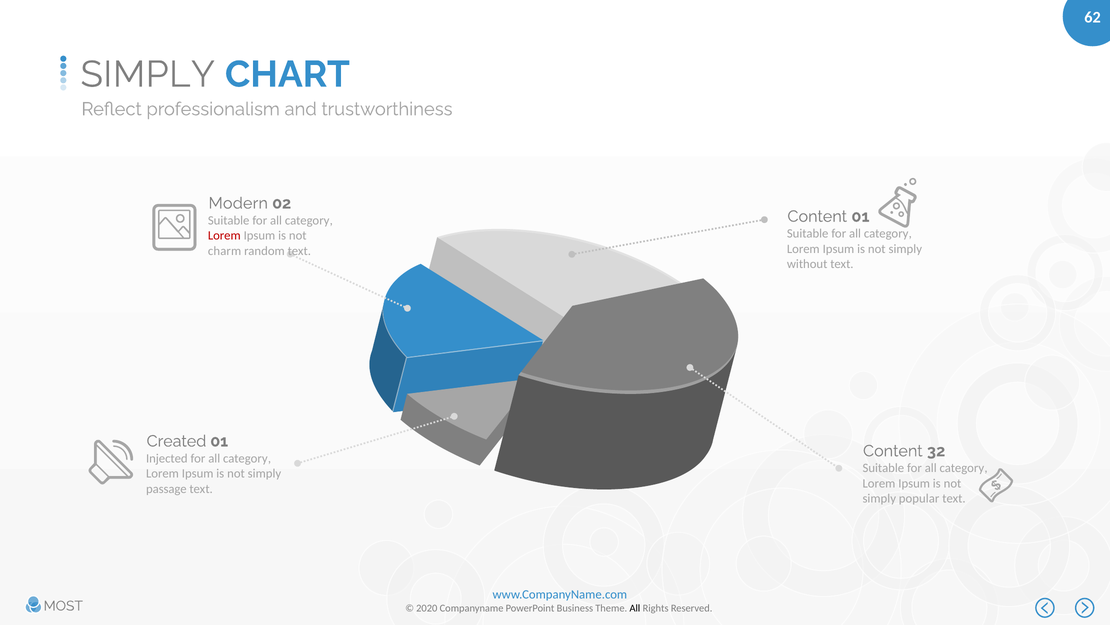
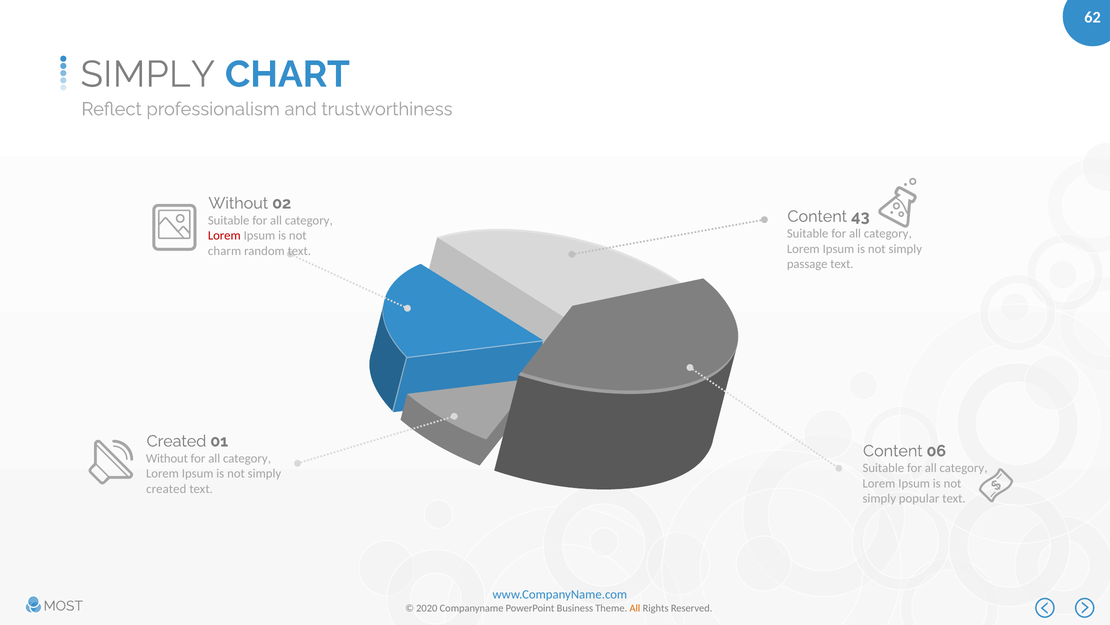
Modern: Modern -> Without (238, 203)
Content 01: 01 -> 43 (860, 216)
without: without -> passage (807, 264)
32: 32 -> 06 (936, 451)
Injected: Injected -> Without (167, 458)
passage: passage -> created (166, 488)
All colour: black -> orange (635, 607)
